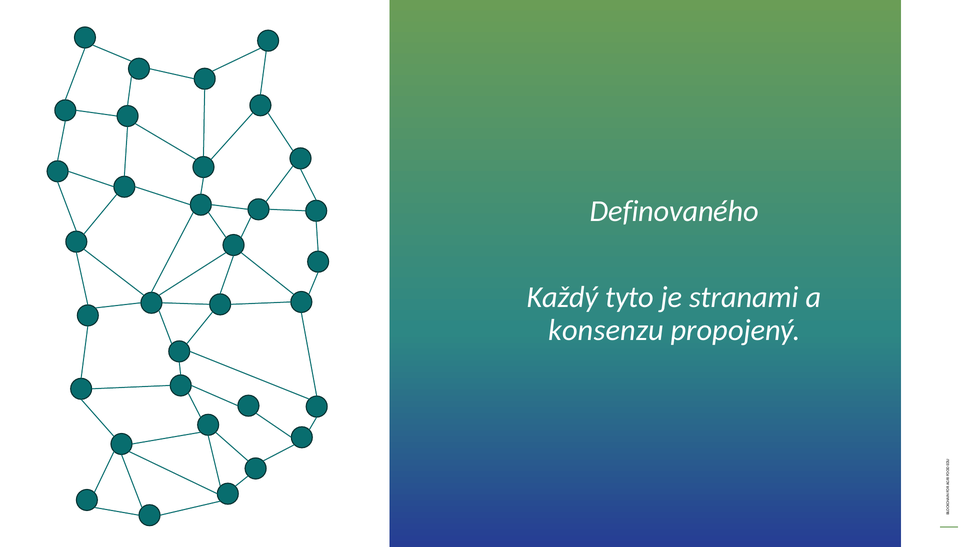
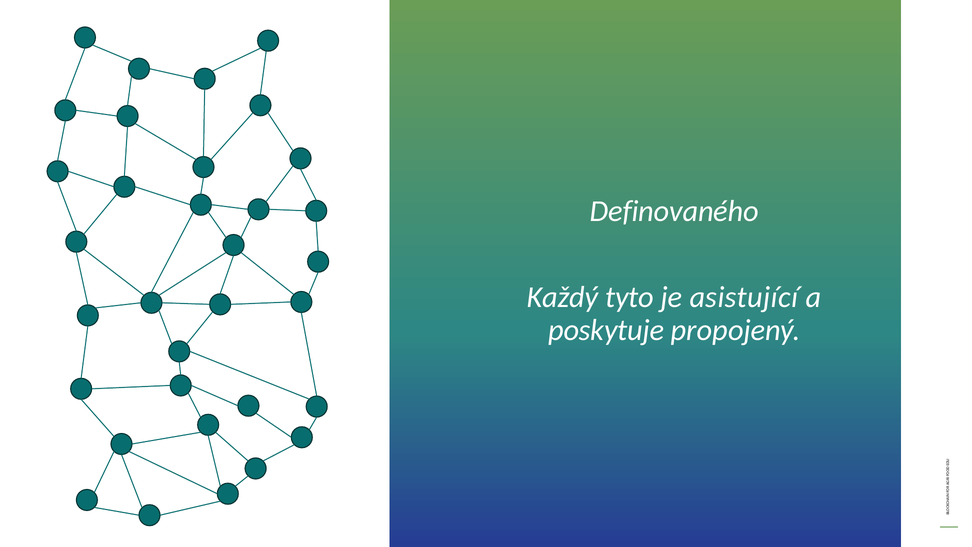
stranami: stranami -> asistující (744, 297)
konsenzu: konsenzu -> poskytuje (606, 330)
